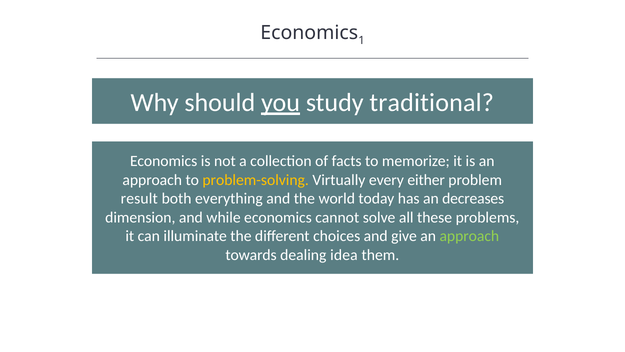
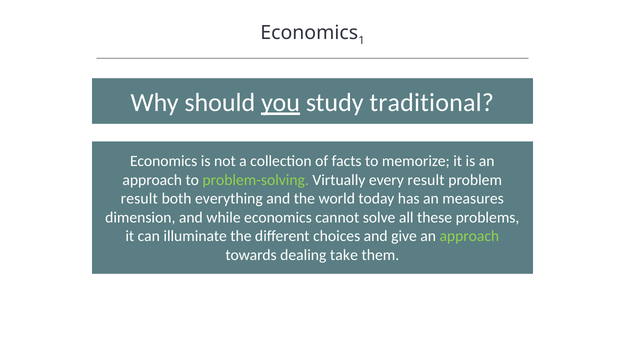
problem-solving colour: yellow -> light green (256, 180)
every either: either -> result (426, 180)
decreases: decreases -> measures (473, 199)
idea: idea -> take (344, 255)
